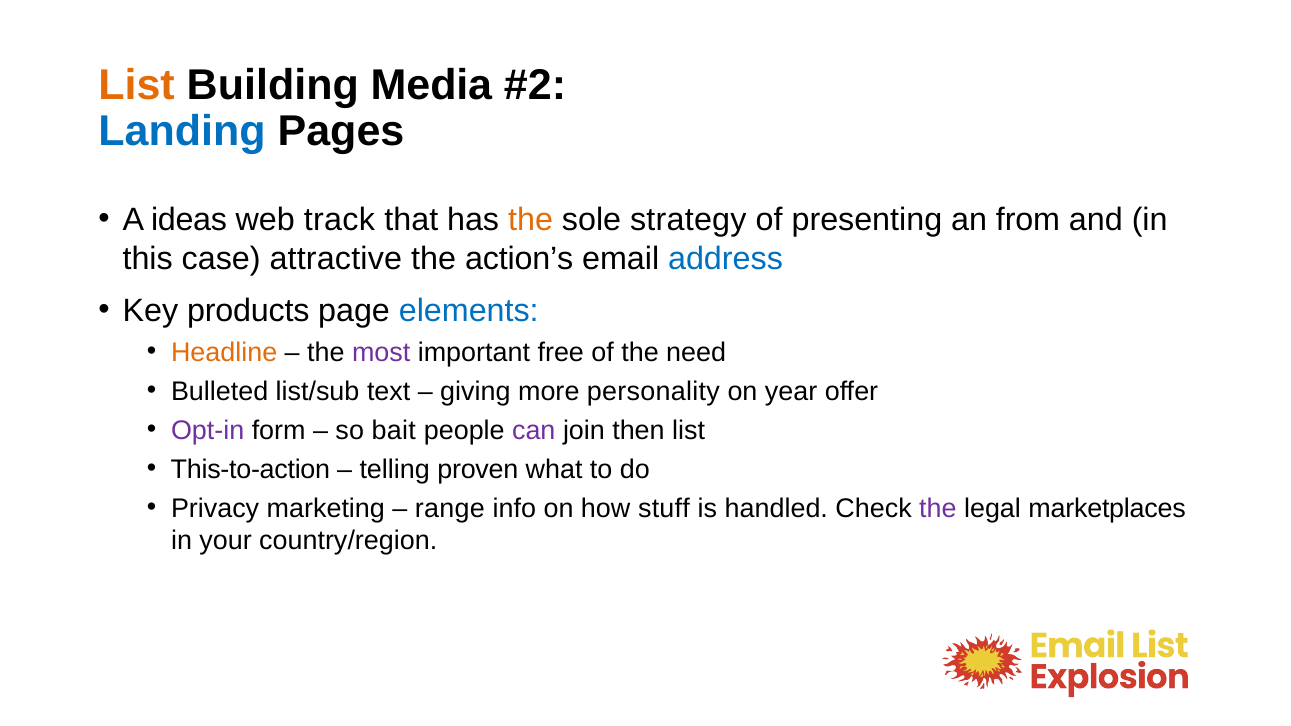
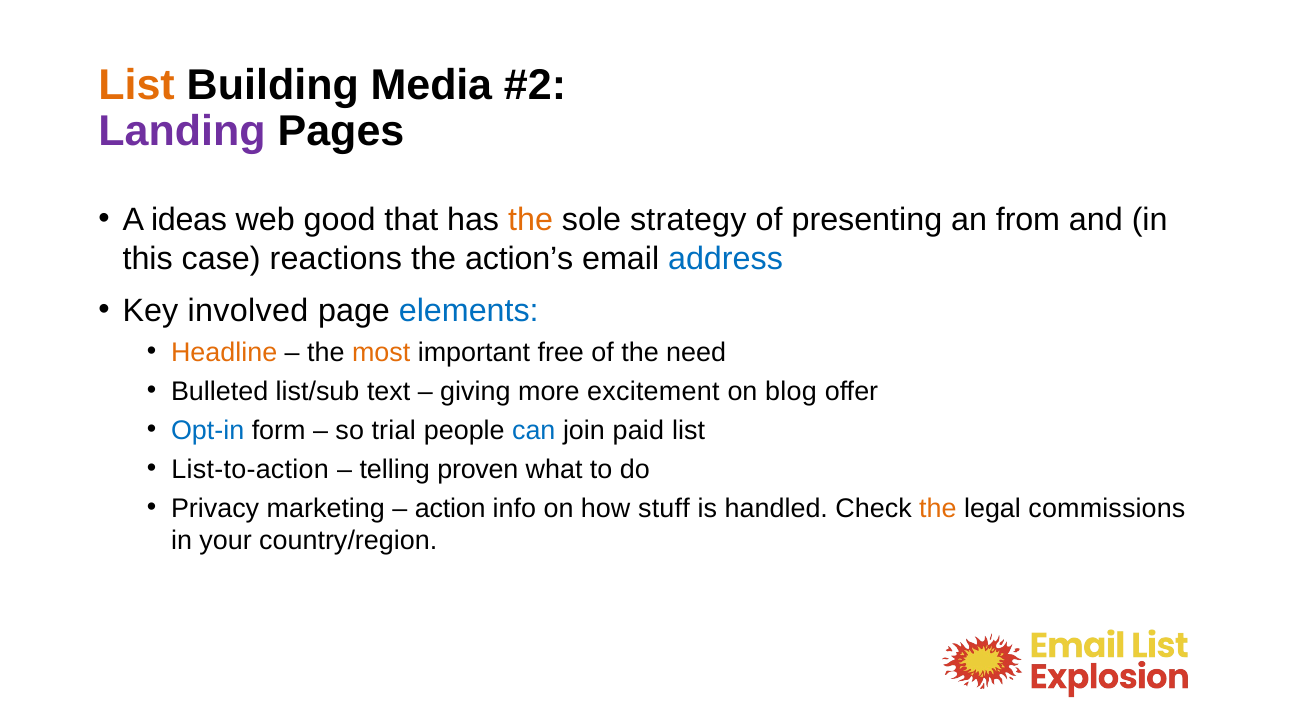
Landing colour: blue -> purple (182, 132)
track: track -> good (340, 220)
attractive: attractive -> reactions (336, 259)
products: products -> involved (248, 311)
most colour: purple -> orange (381, 353)
personality: personality -> excitement (653, 392)
year: year -> blog (791, 392)
Opt-in colour: purple -> blue (208, 431)
bait: bait -> trial (394, 431)
can colour: purple -> blue (534, 431)
then: then -> paid (638, 431)
This-to-action: This-to-action -> List-to-action (250, 470)
range: range -> action (450, 509)
the colour: purple -> orange (938, 509)
marketplaces: marketplaces -> commissions (1107, 509)
